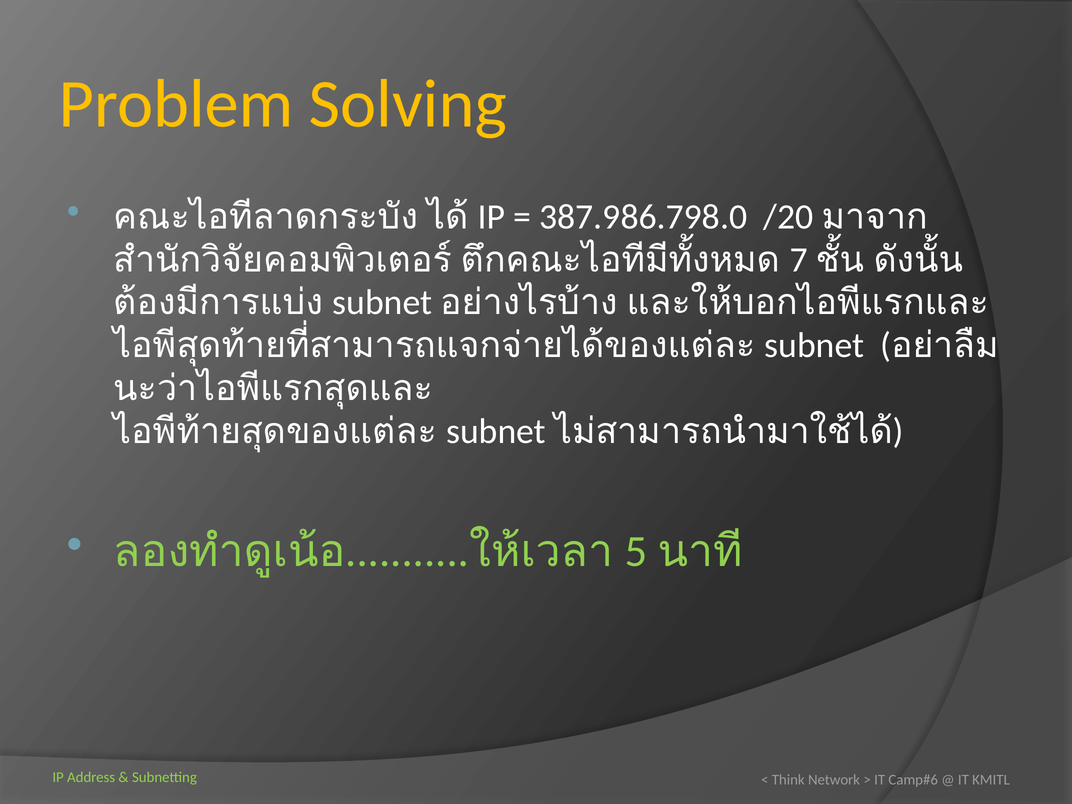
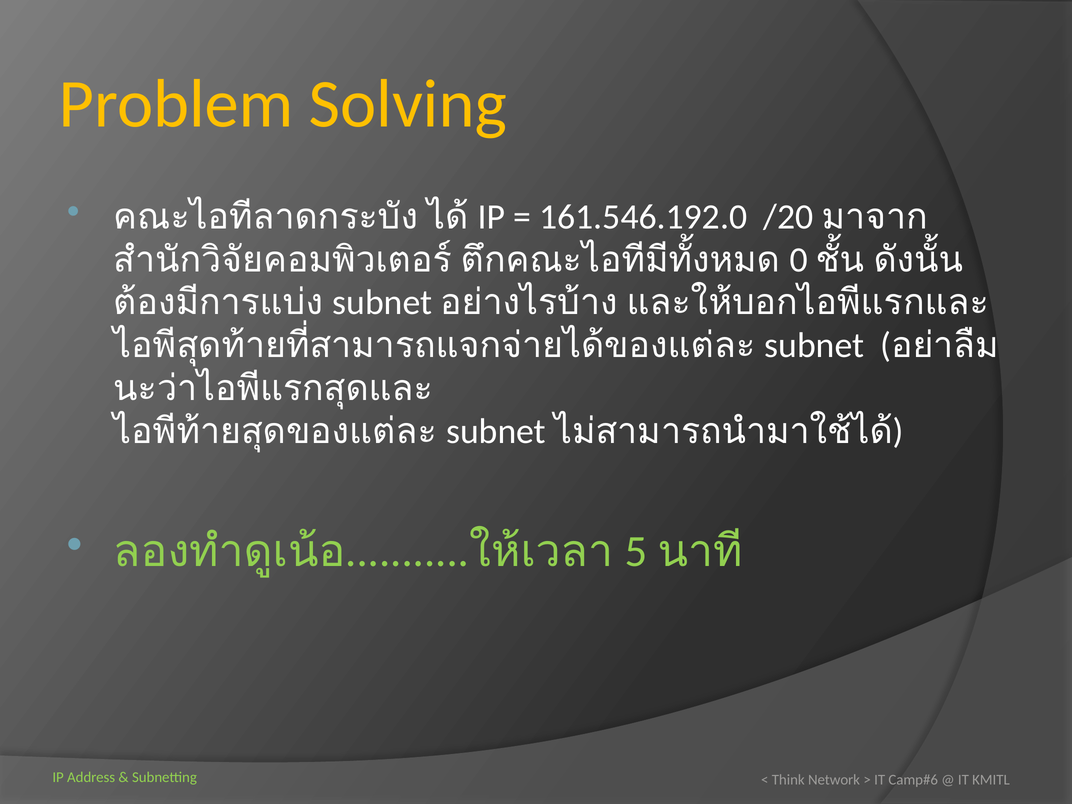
387.986.798.0: 387.986.798.0 -> 161.546.192.0 (643, 217)
7: 7 -> 0 (799, 260)
